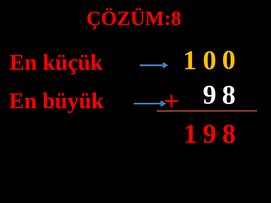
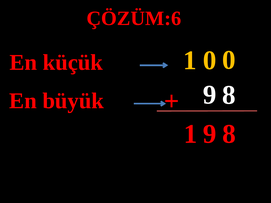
ÇÖZÜM:8: ÇÖZÜM:8 -> ÇÖZÜM:6 (134, 18)
